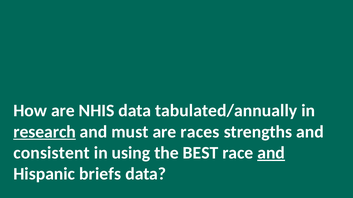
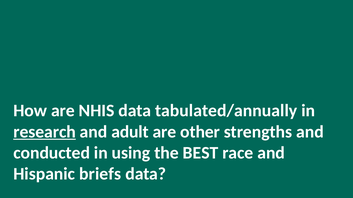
must: must -> adult (130, 132)
races: races -> other (200, 132)
consistent: consistent -> conducted (52, 153)
and underline: present -> none (271, 153)
